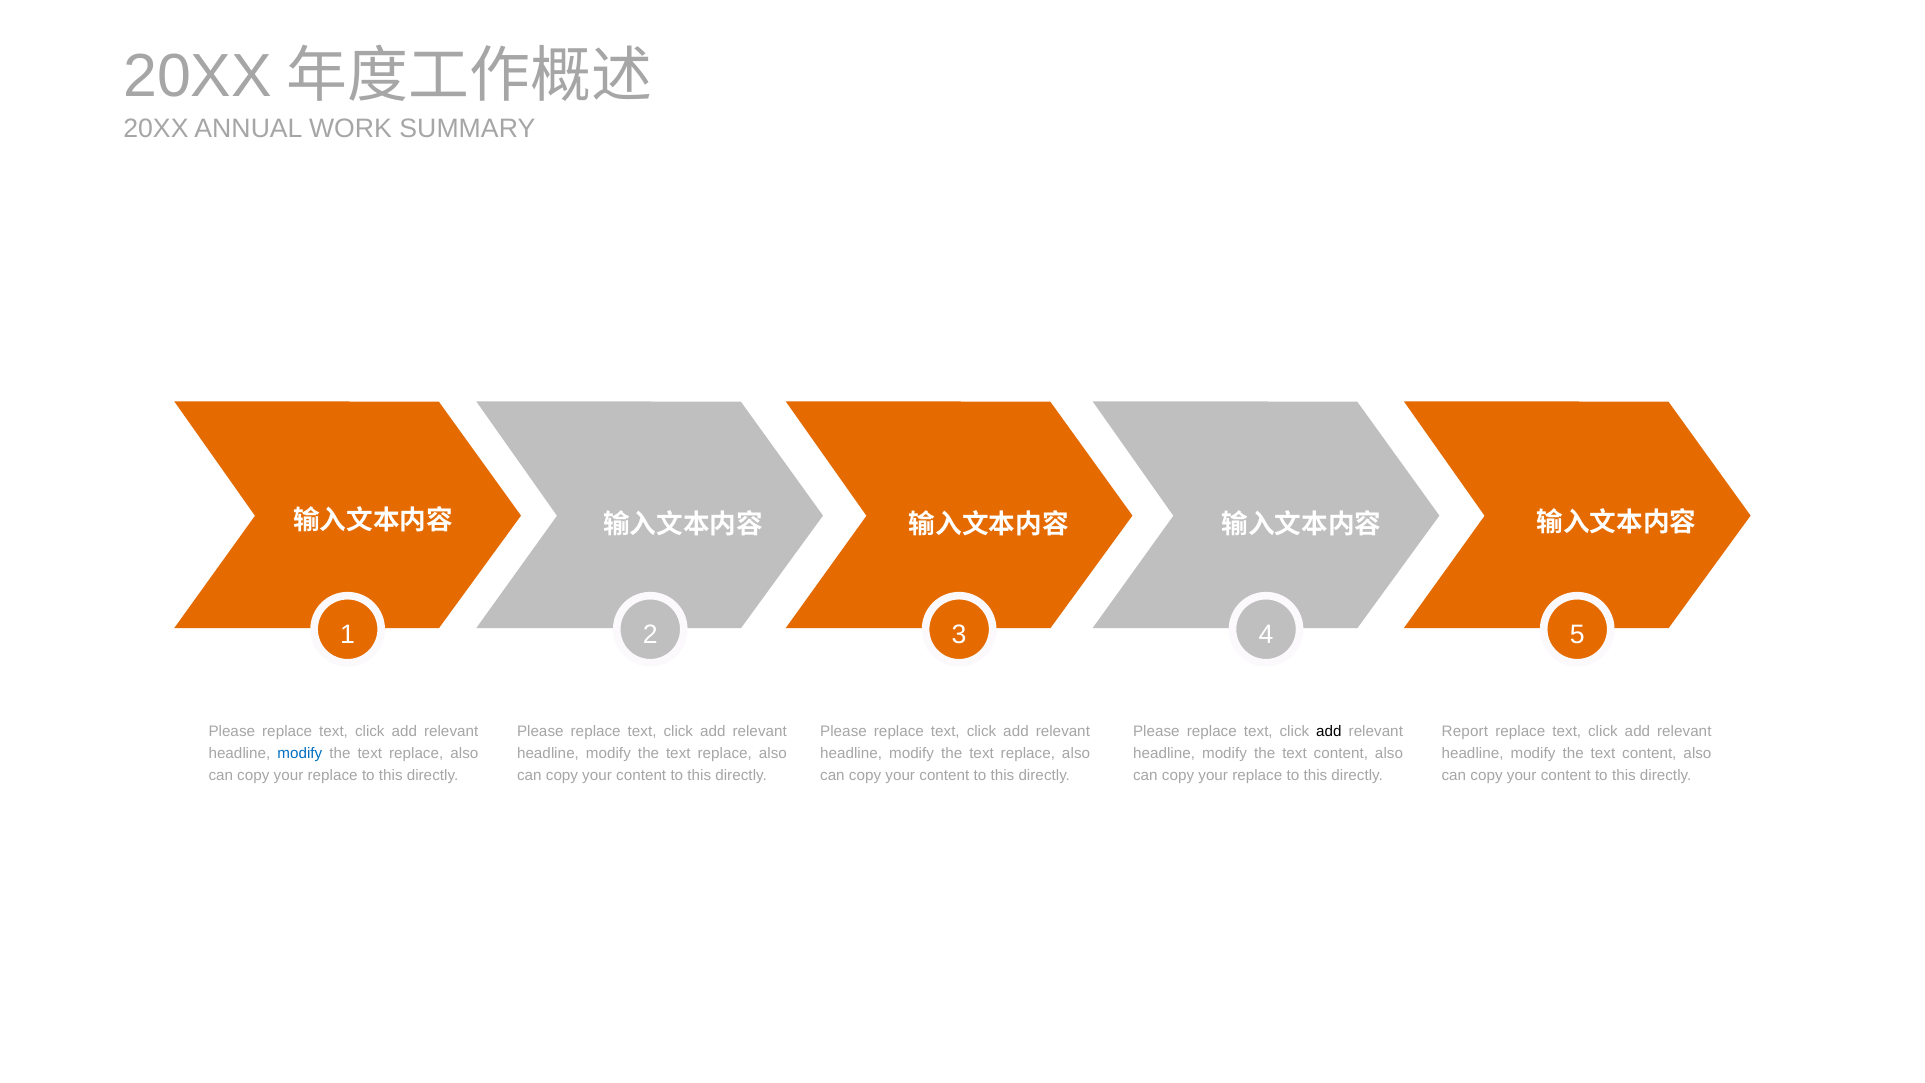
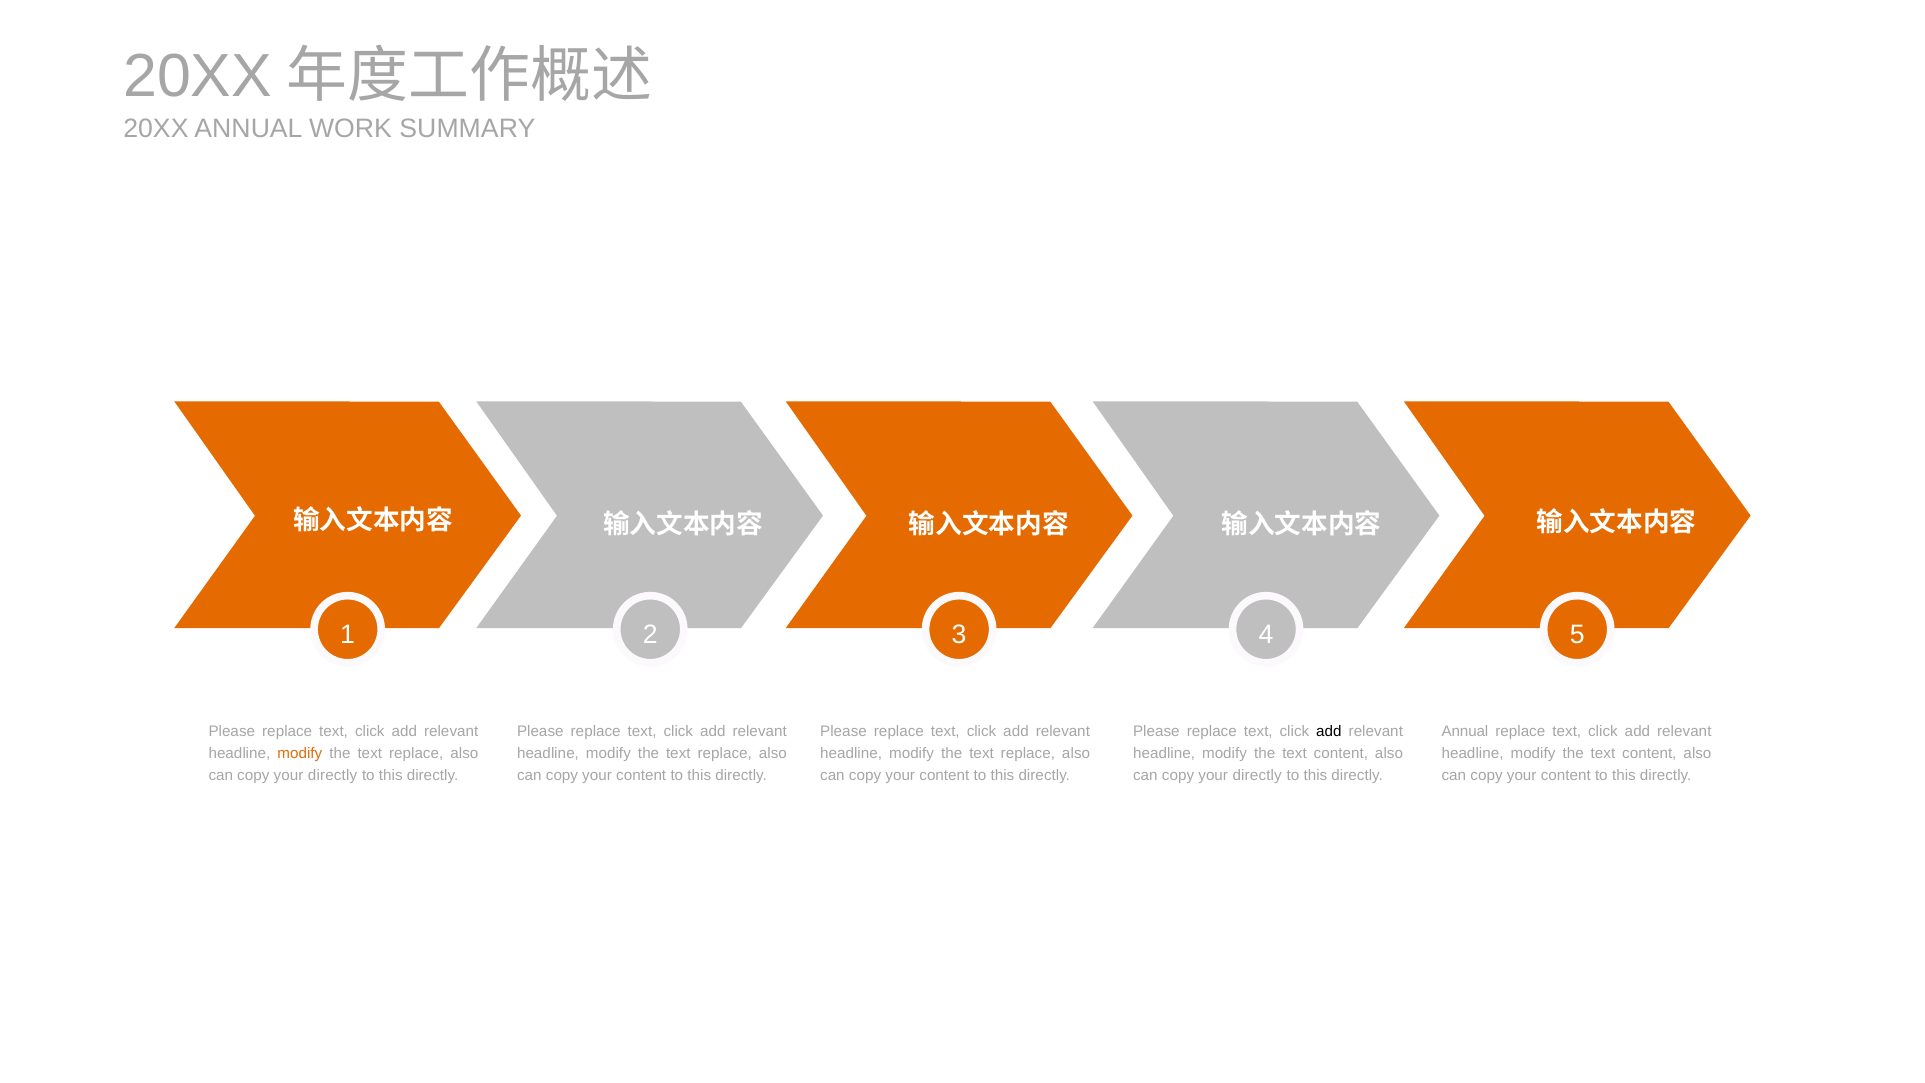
Report: Report -> Annual (1465, 731)
modify colour: blue -> orange (300, 753)
replace: replace -> directly (333, 775)
replace: replace -> directly (1257, 775)
